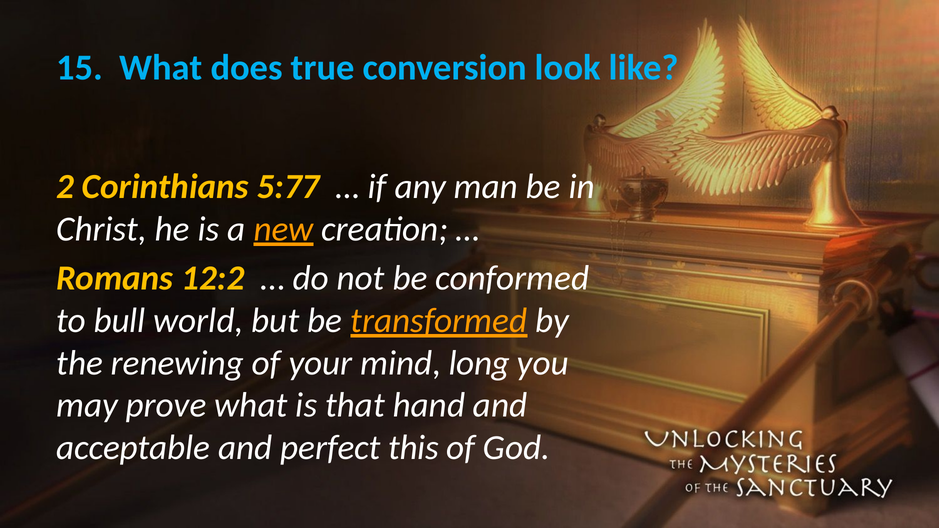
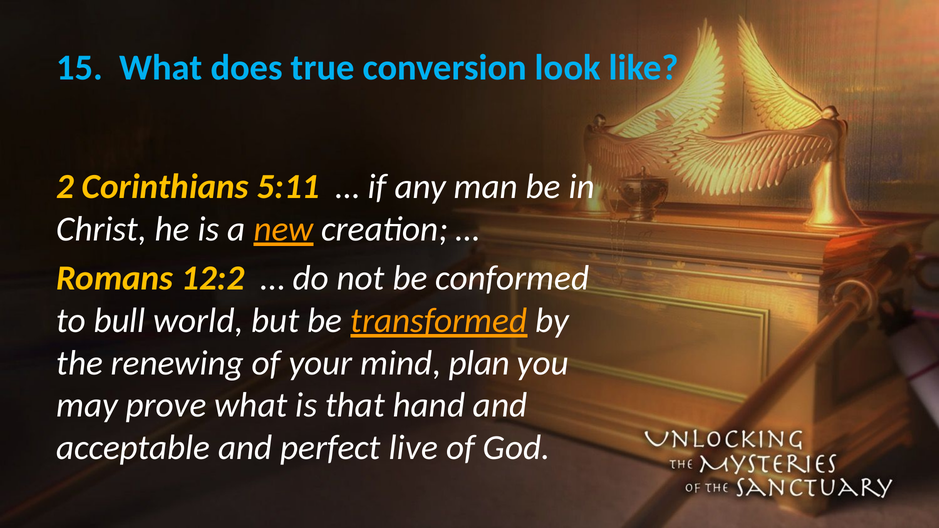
5:77: 5:77 -> 5:11 (288, 187)
long: long -> plan (479, 363)
this: this -> live (413, 448)
